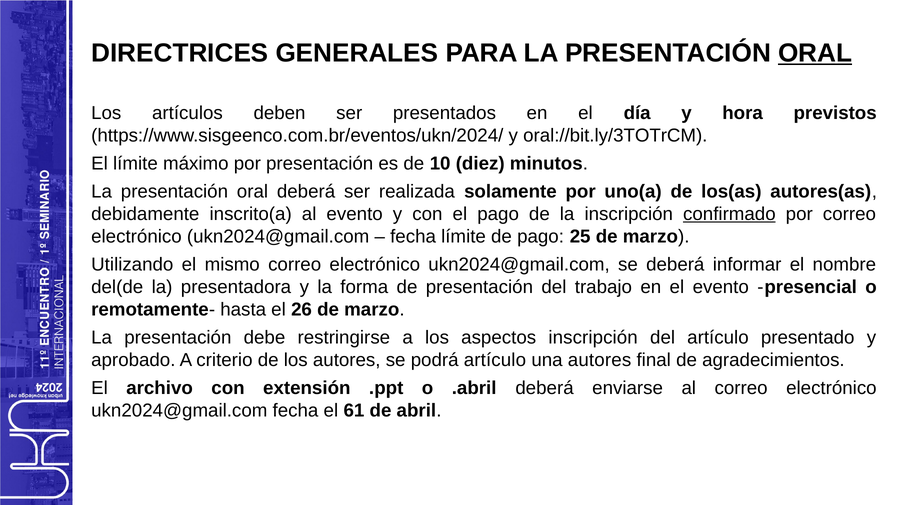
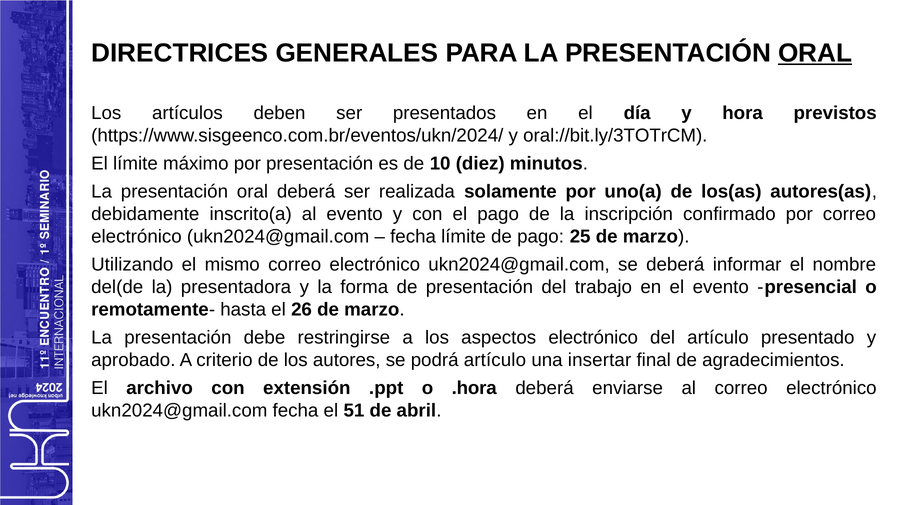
confirmado underline: present -> none (729, 214)
aspectos inscripción: inscripción -> electrónico (593, 338)
una autores: autores -> insertar (600, 360)
.abril: .abril -> .hora (474, 388)
61: 61 -> 51 (354, 411)
